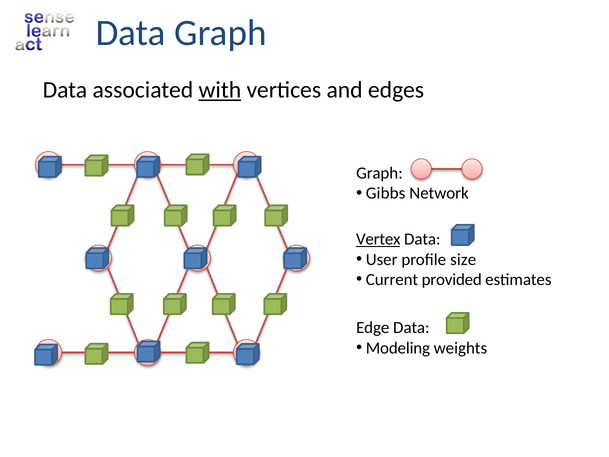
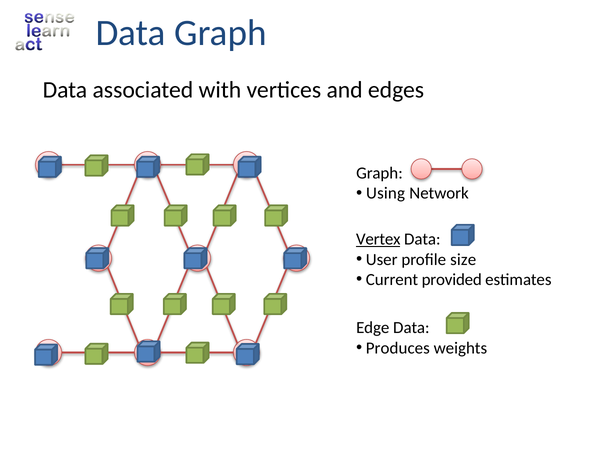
with underline: present -> none (220, 90)
Gibbs: Gibbs -> Using (386, 193)
Modeling: Modeling -> Produces (398, 348)
